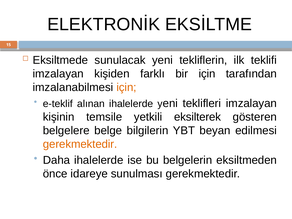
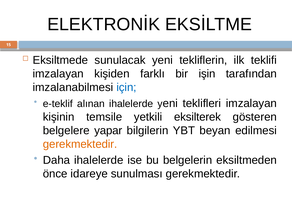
bir için: için -> işin (207, 74)
için colour: orange -> blue (126, 87)
belge: belge -> yapar (108, 131)
